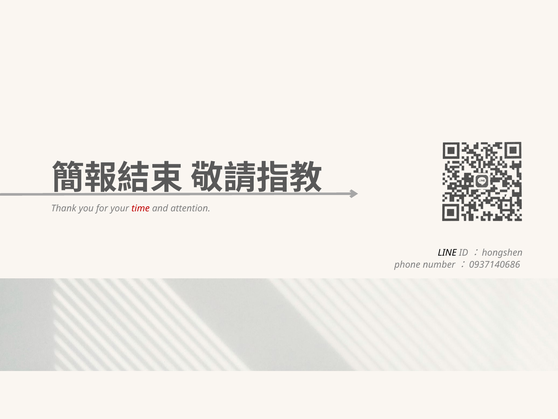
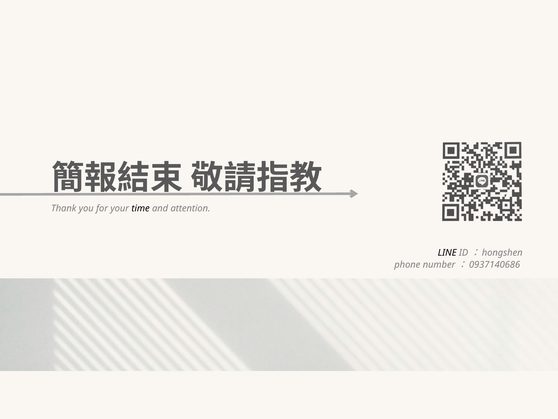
time colour: red -> black (141, 208)
